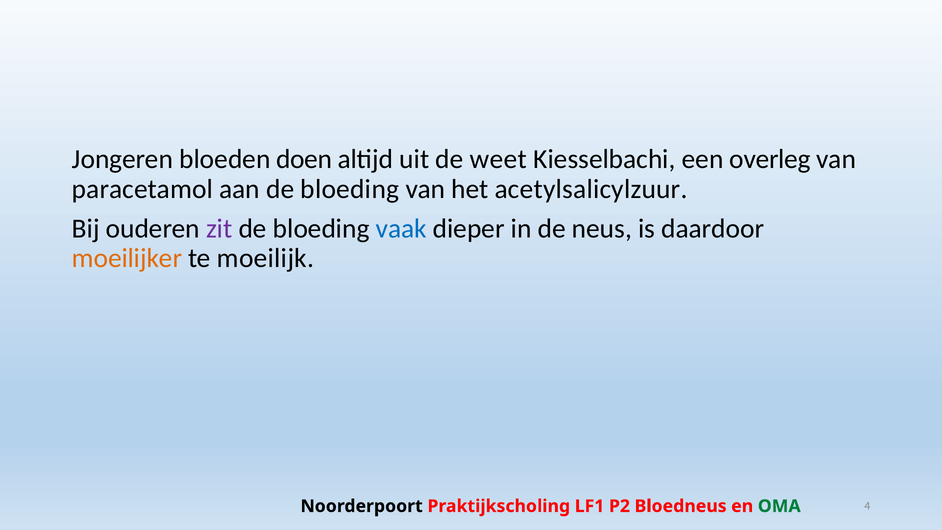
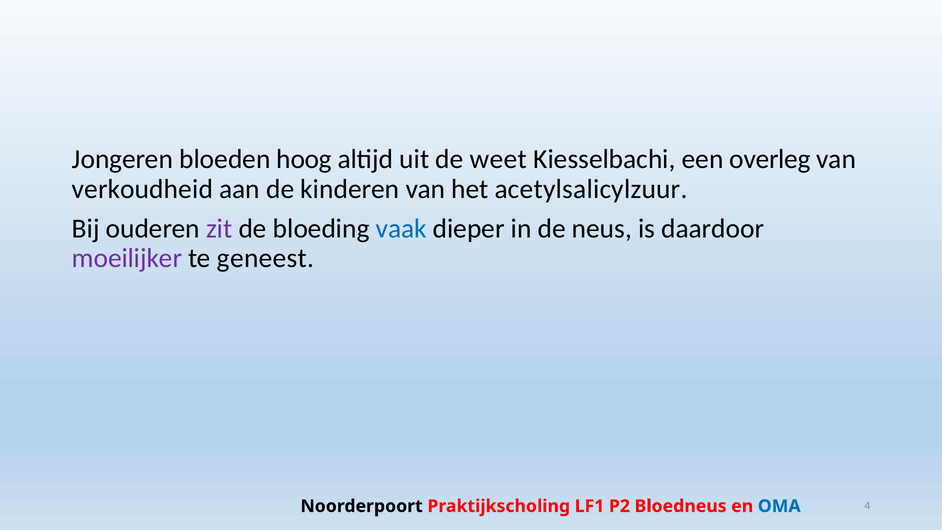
doen: doen -> hoog (304, 159)
paracetamol: paracetamol -> verkoudheid (142, 189)
aan de bloeding: bloeding -> kinderen (350, 189)
moeilijker colour: orange -> purple (127, 258)
moeilijk: moeilijk -> geneest (266, 258)
OMA colour: green -> blue (779, 506)
